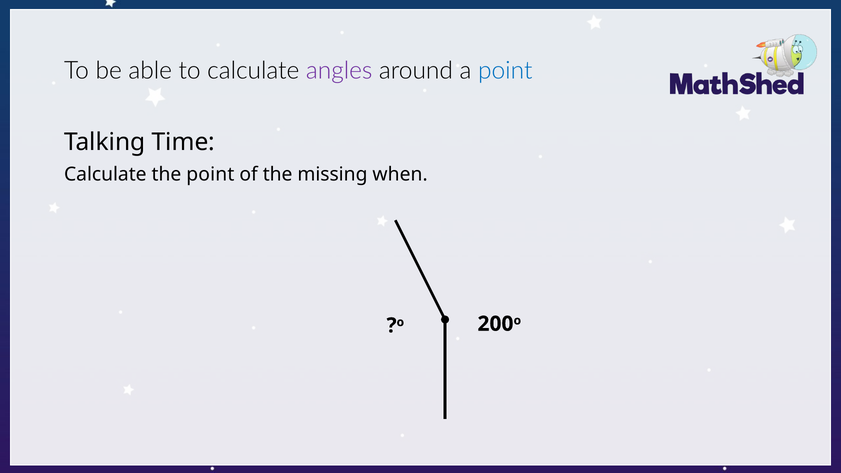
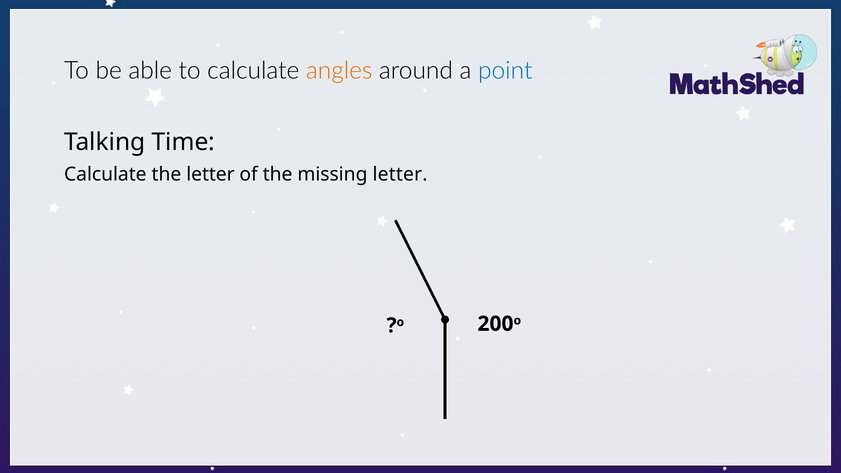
angles colour: purple -> orange (339, 71)
the point: point -> letter (210, 175)
missing when: when -> letter (400, 175)
